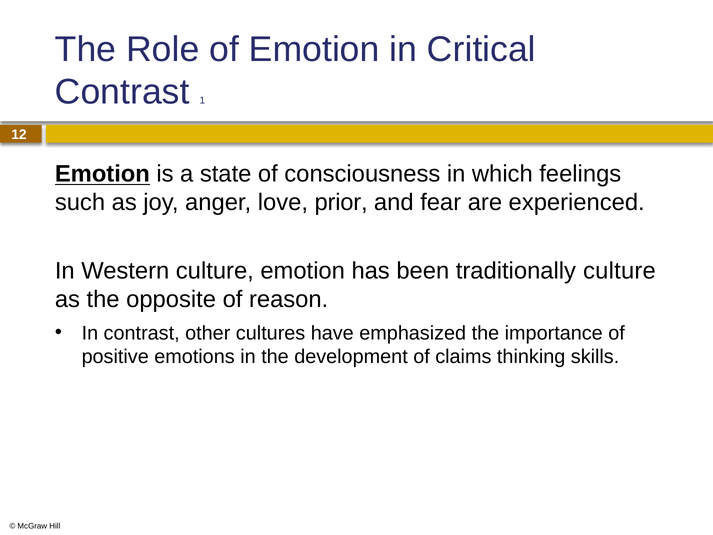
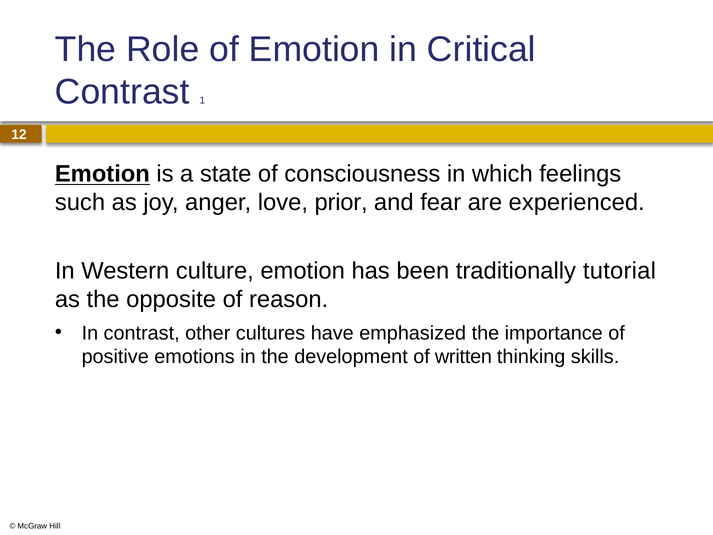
traditionally culture: culture -> tutorial (619, 271)
claims: claims -> written (463, 357)
